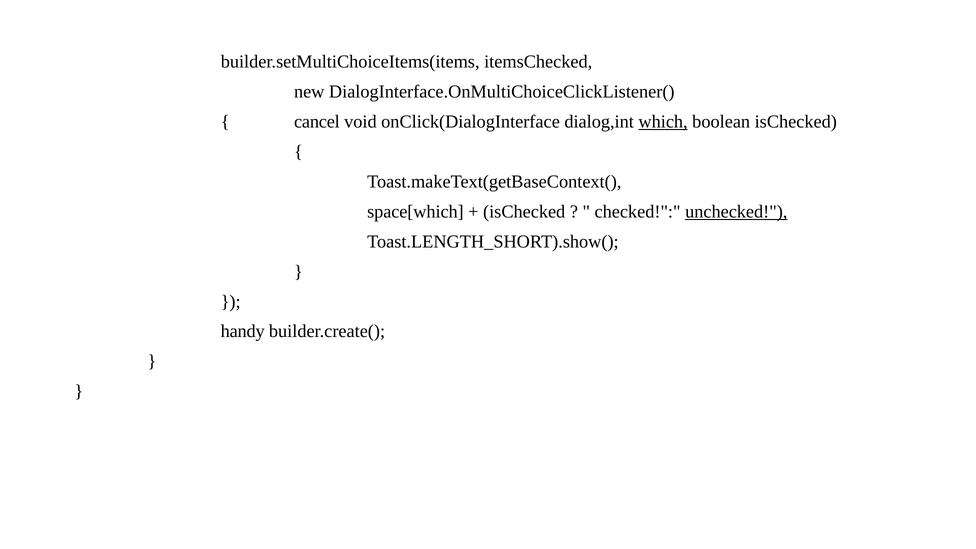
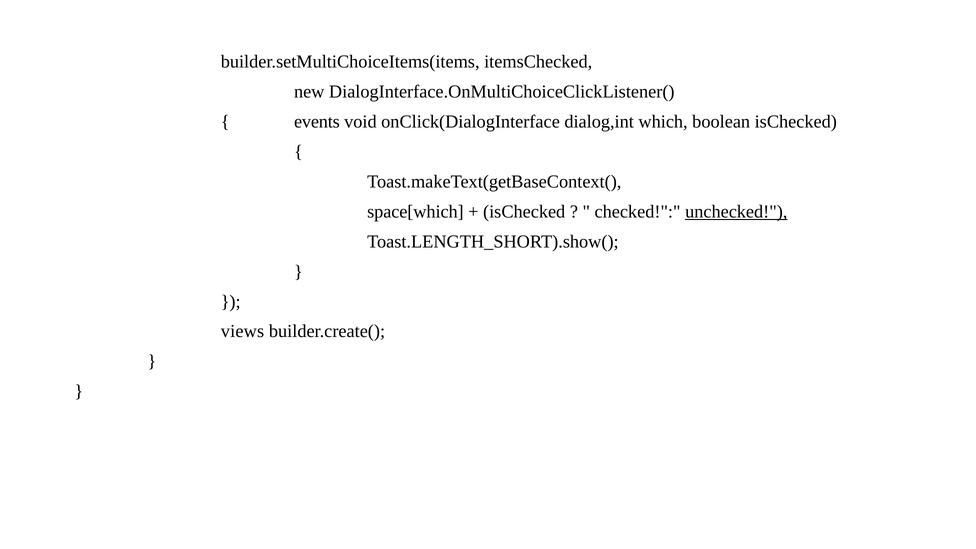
cancel: cancel -> events (317, 122)
which underline: present -> none (663, 122)
handy: handy -> views (243, 331)
